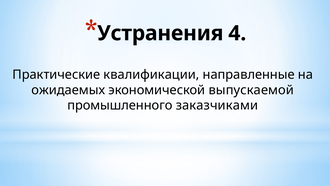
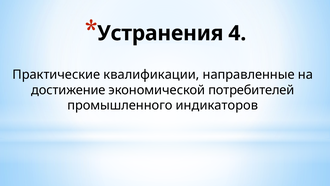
ожидаемых: ожидаемых -> достижение (68, 90)
выпускаемой: выпускаемой -> потребителей (251, 90)
заказчиками: заказчиками -> индикаторов (217, 105)
